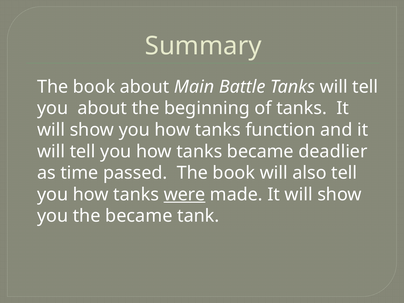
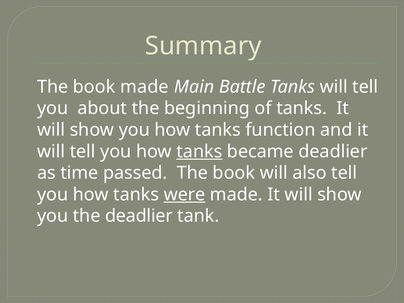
book about: about -> made (144, 87)
tanks underline: none -> present (199, 151)
the became: became -> deadlier (139, 216)
